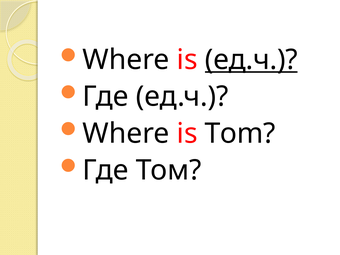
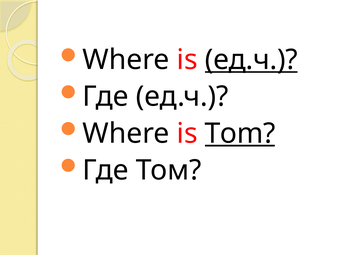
Tom underline: none -> present (240, 133)
